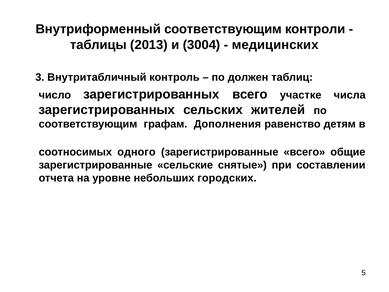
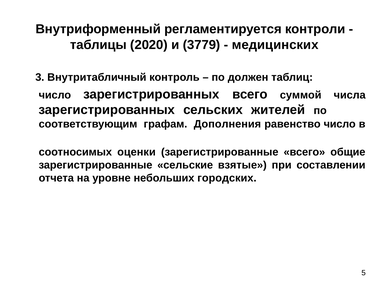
Внутриформенный соответствующим: соответствующим -> регламентируется (223, 29)
2013: 2013 -> 2020 (149, 45)
3004: 3004 -> 3779 (202, 45)
участке: участке -> суммой (301, 95)
равенство детям: детям -> число (340, 124)
одного: одного -> оценки (136, 152)
снятые: снятые -> взятые (242, 165)
